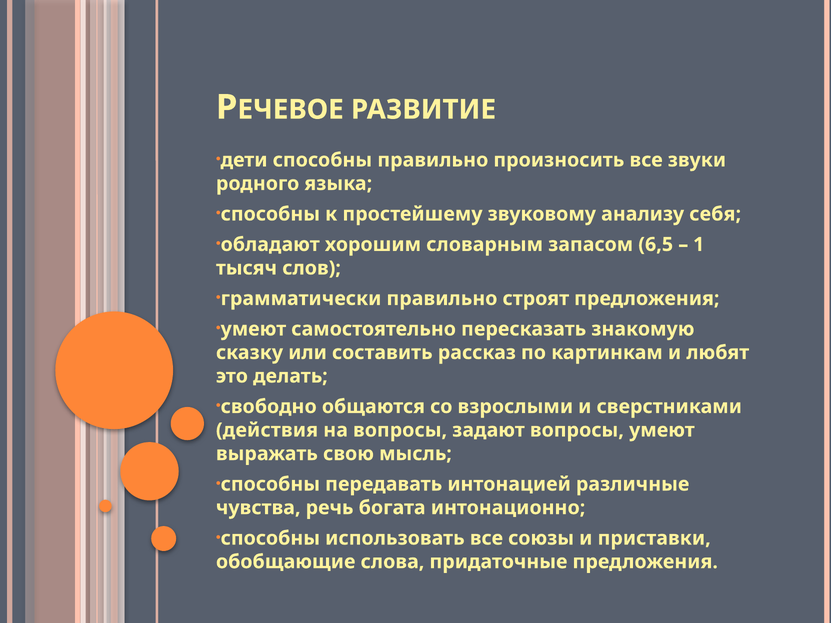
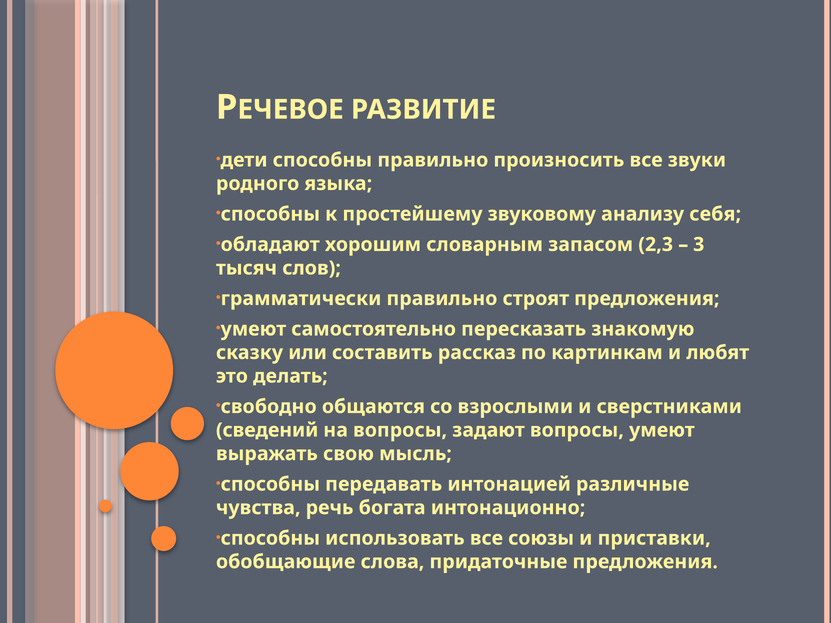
6,5: 6,5 -> 2,3 (656, 245)
1: 1 -> 3 (699, 245)
действия: действия -> сведений (267, 430)
